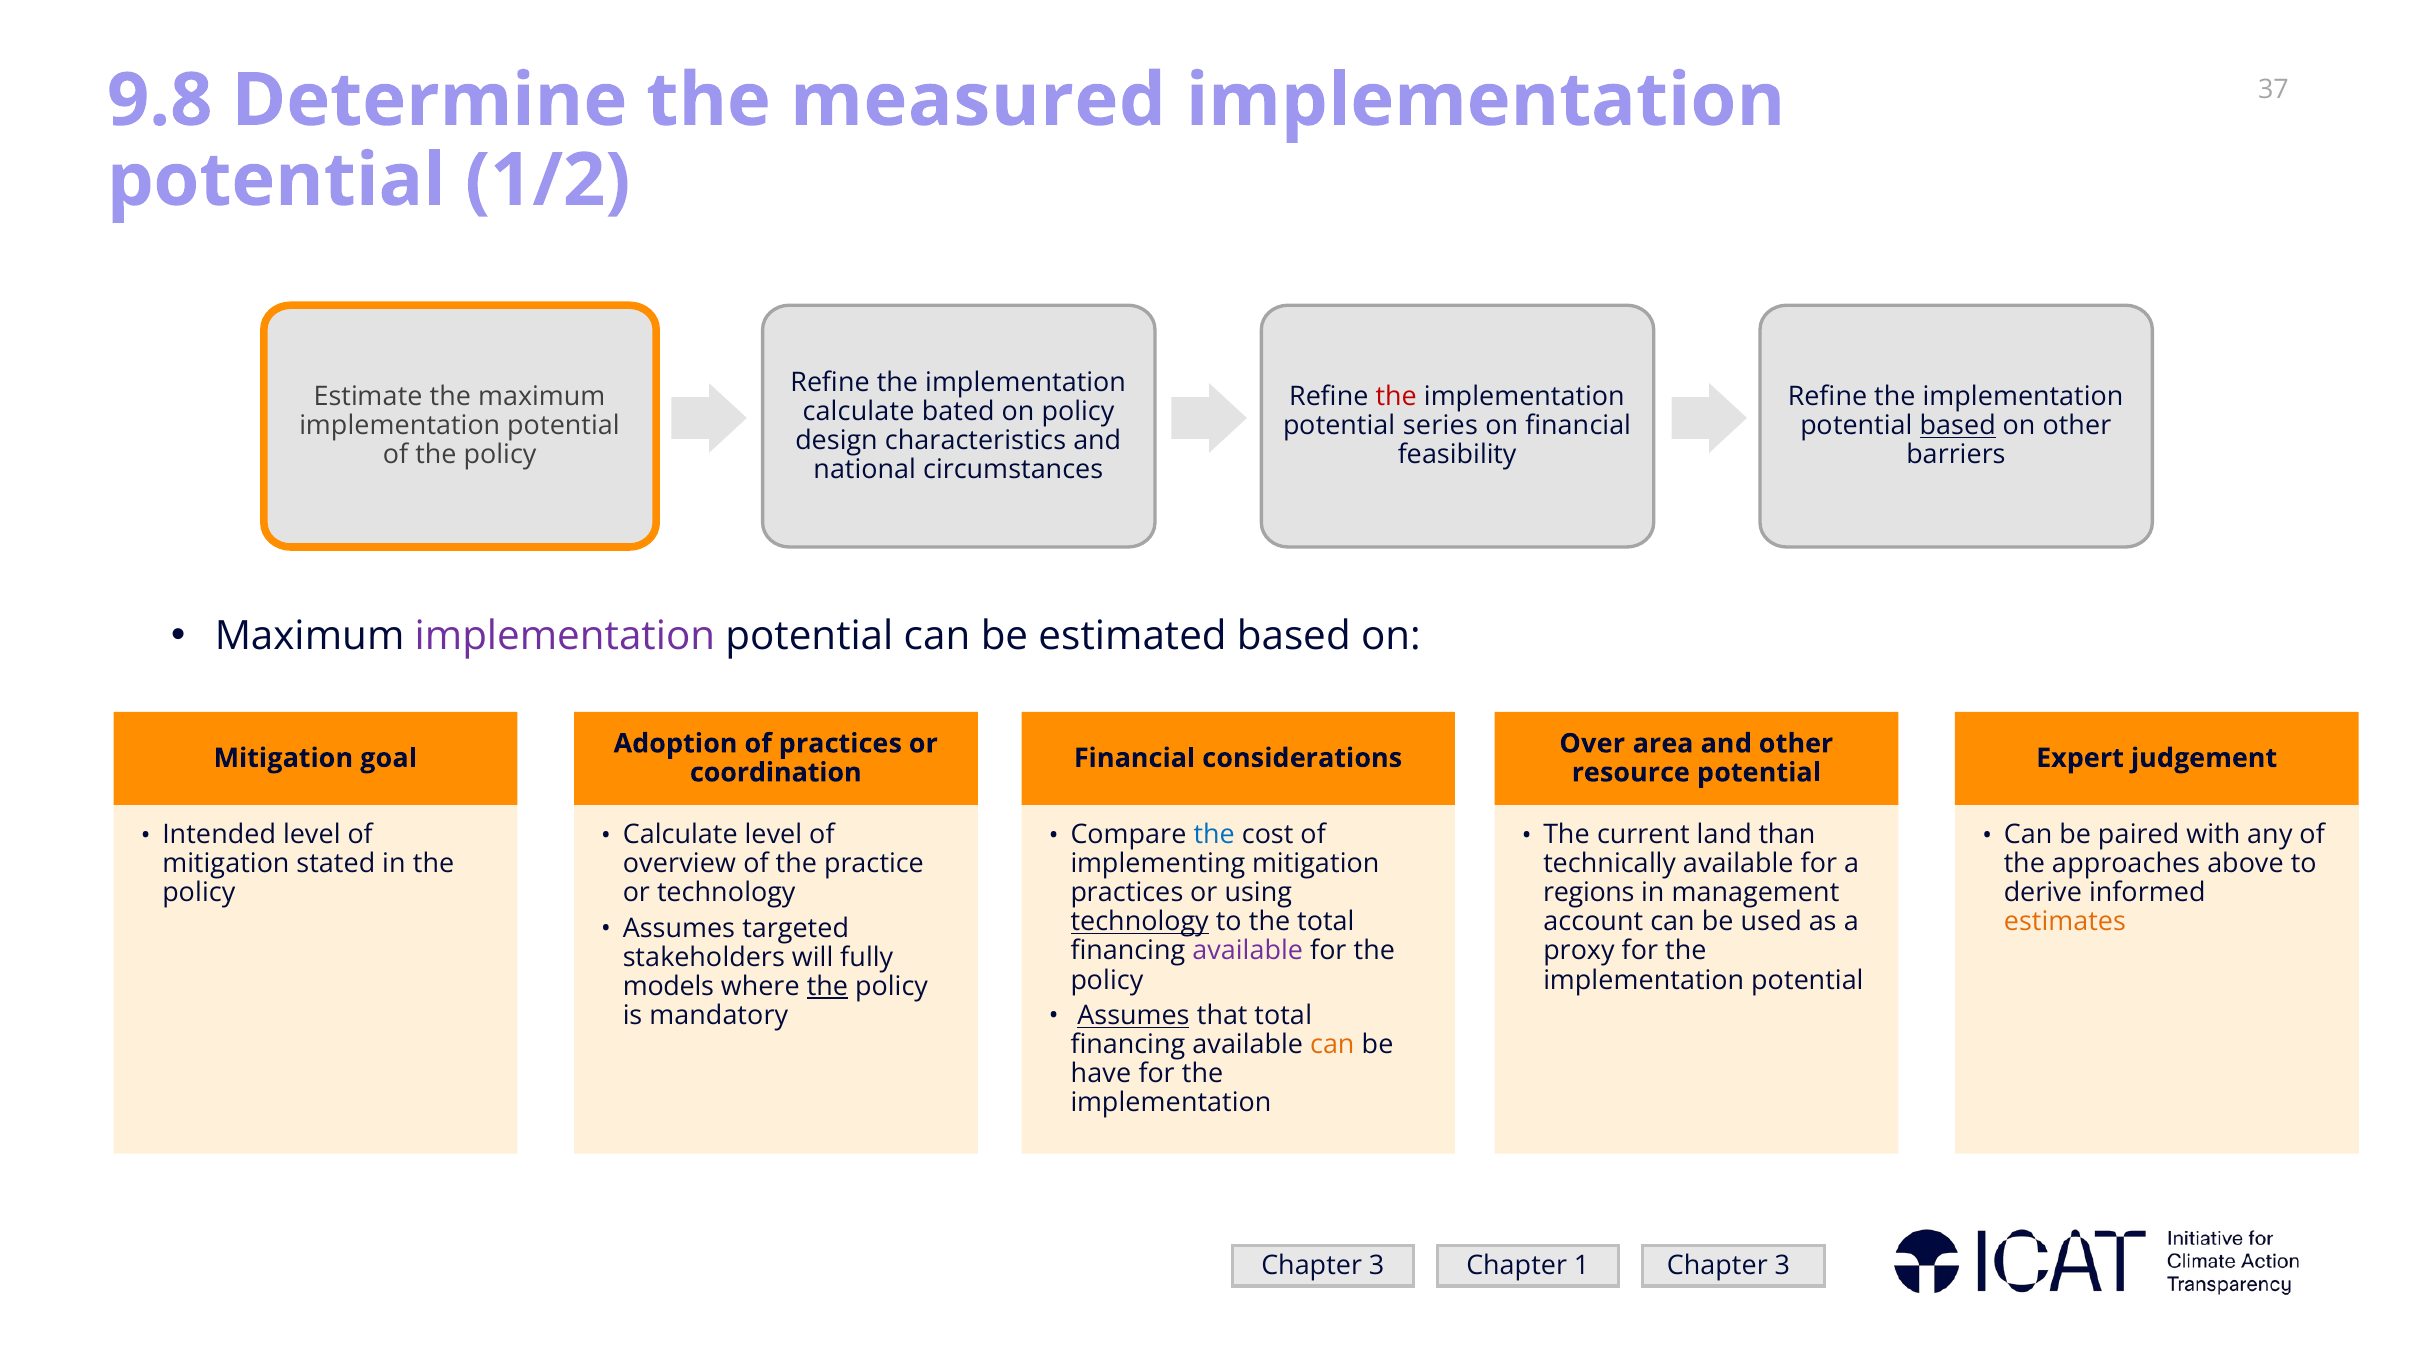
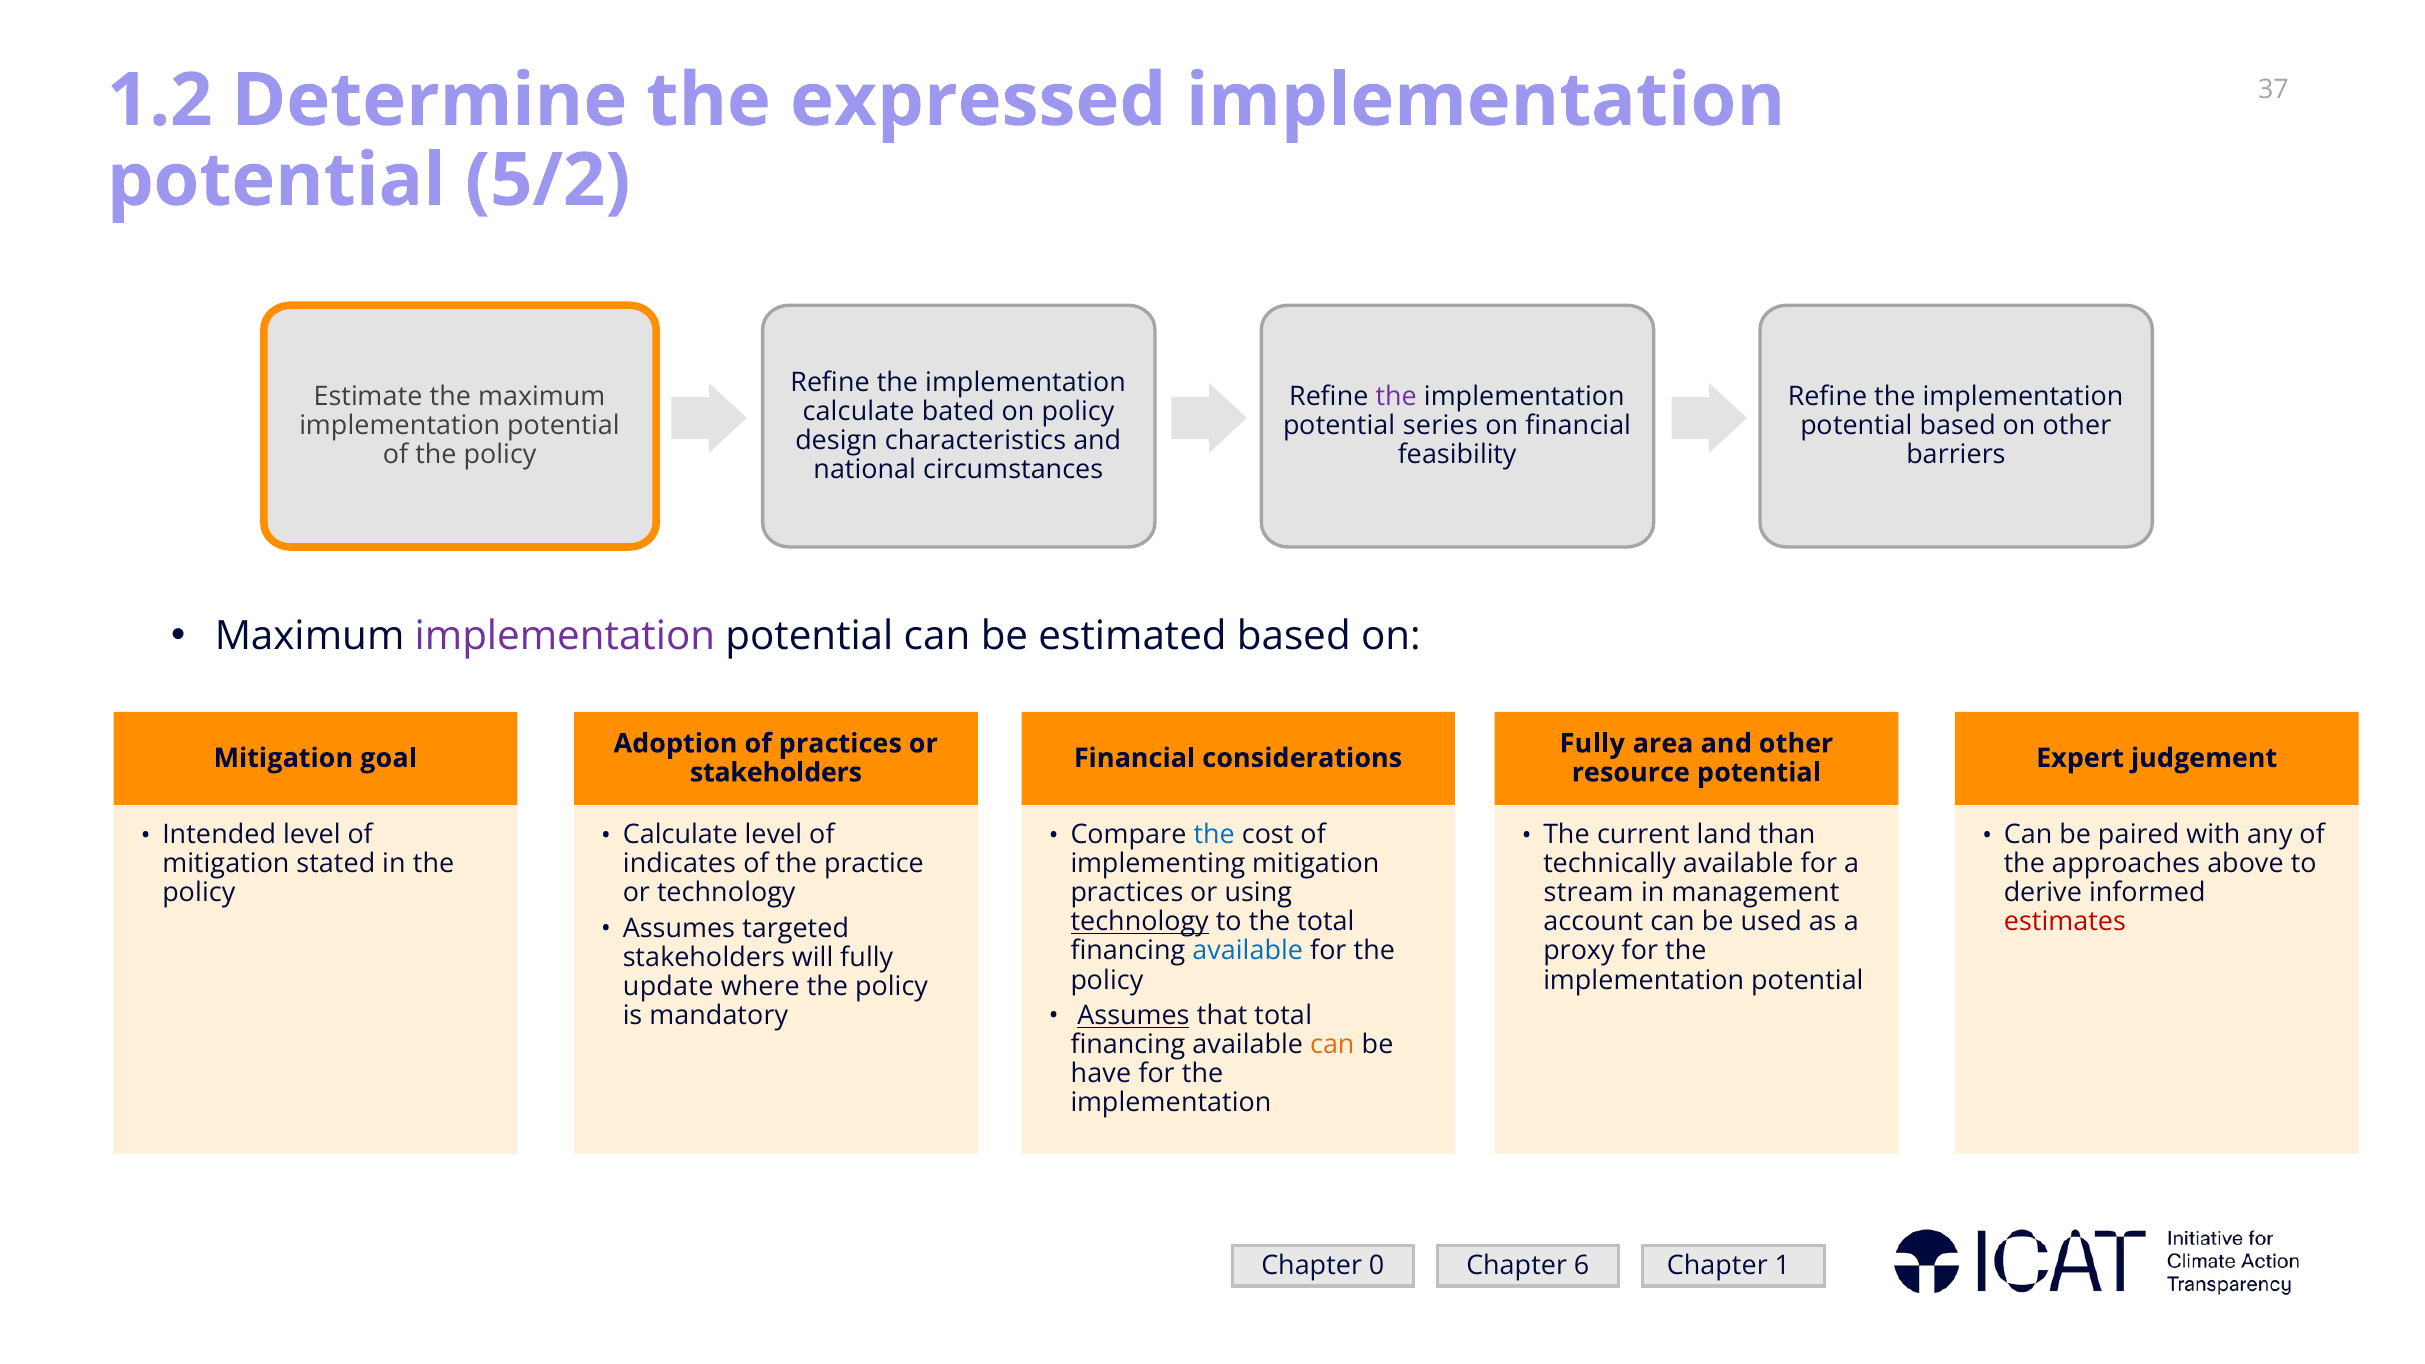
9.8: 9.8 -> 1.2 (160, 101)
measured: measured -> expressed (978, 101)
1/2: 1/2 -> 5/2 (548, 181)
the colour: red -> purple (1396, 397)
based underline: present -> none (1958, 426)
Over: Over -> Fully (1592, 744)
coordination: coordination -> stakeholders (776, 773)
overview: overview -> indicates (679, 864)
regions: regions -> stream (1589, 893)
estimates colour: orange -> red (2065, 922)
available colour: purple -> blue (1248, 951)
models: models -> update (668, 987)
the underline: present -> none (827, 987)
3: 3 -> 0 (1377, 1266)
1: 1 -> 6 (1582, 1266)
3: 3 -> 1 (1782, 1266)
